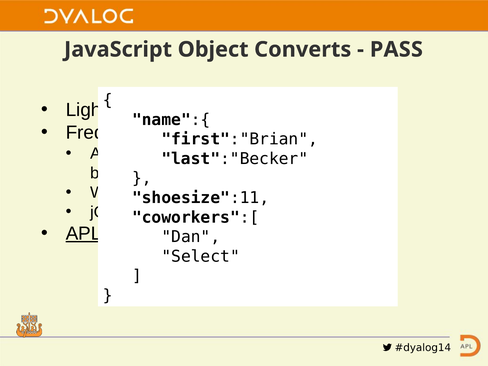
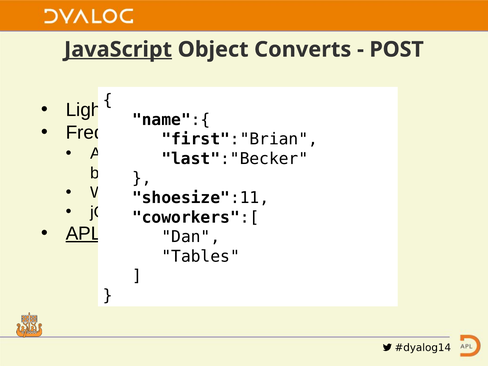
JavaScript underline: none -> present (118, 49)
PASS: PASS -> POST (397, 49)
Select: Select -> Tables (201, 256)
